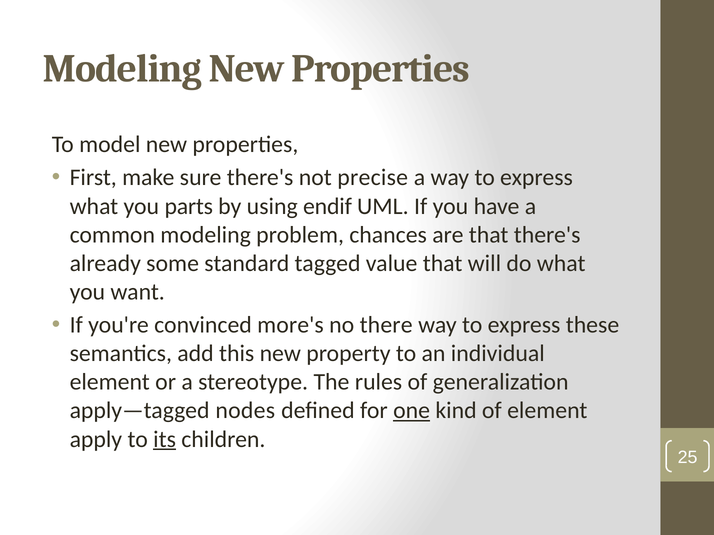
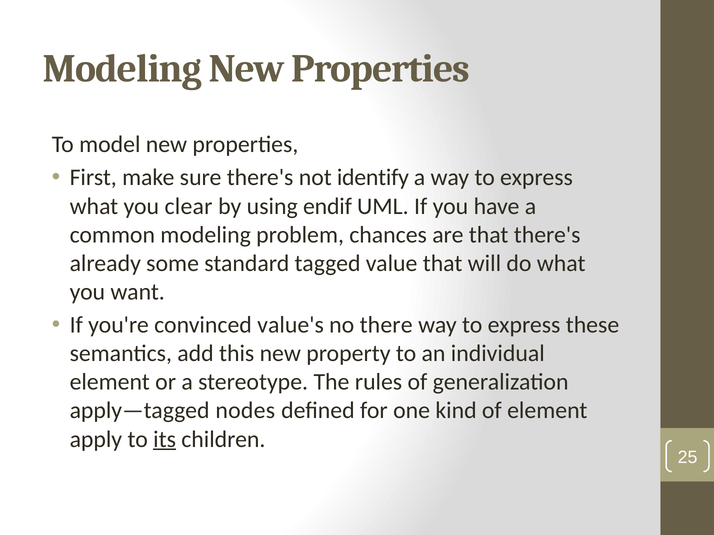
precise: precise -> identify (373, 178)
parts: parts -> clear (189, 206)
more's: more's -> value's (291, 325)
one underline: present -> none (412, 411)
